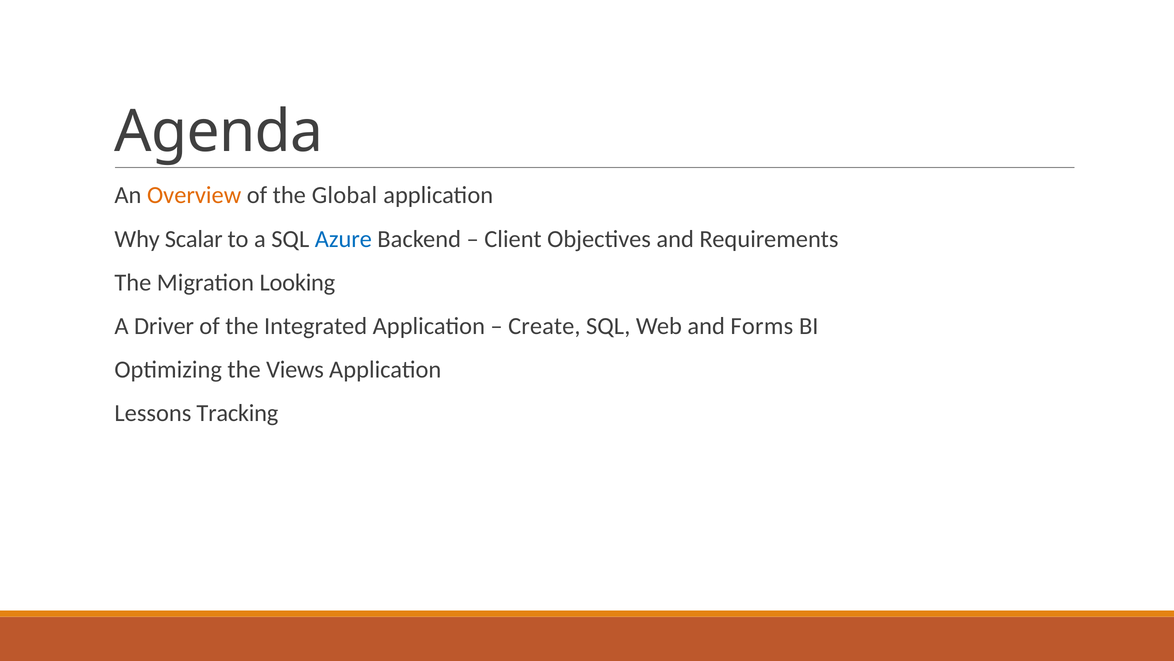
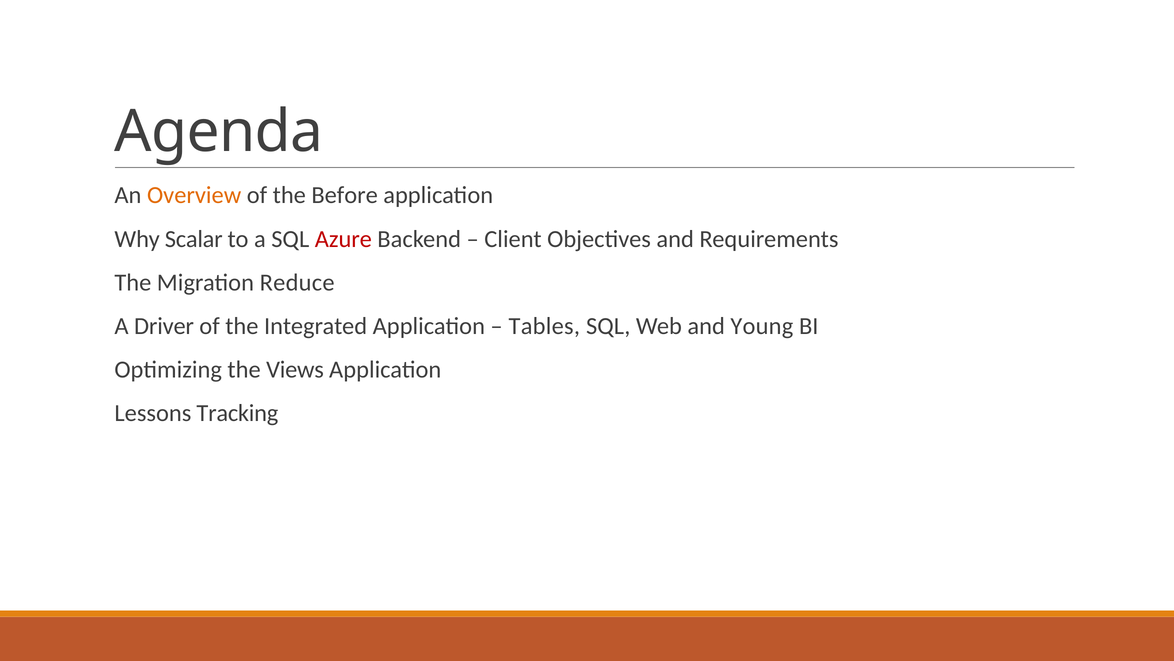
Global: Global -> Before (345, 195)
Azure colour: blue -> red (343, 239)
Looking: Looking -> Reduce (297, 282)
Create: Create -> Tables (544, 326)
Forms: Forms -> Young (762, 326)
